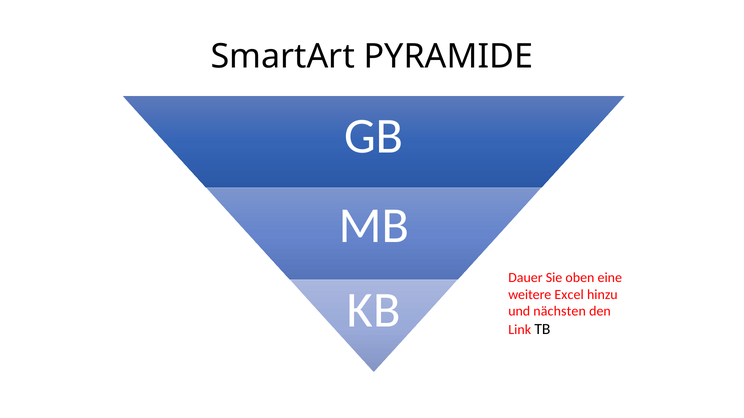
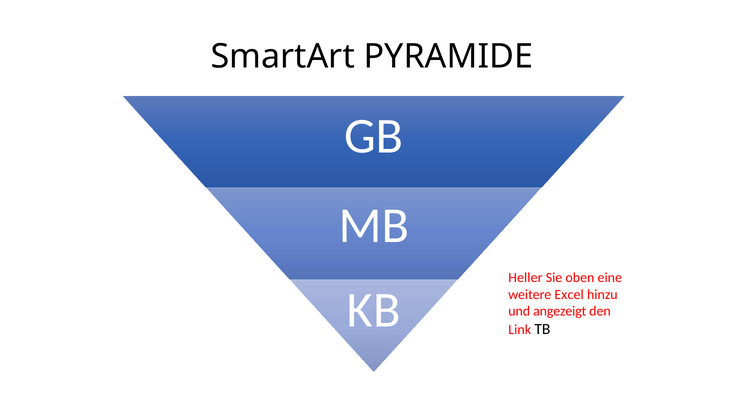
Dauer: Dauer -> Heller (525, 278)
nächsten: nächsten -> angezeigt (560, 311)
